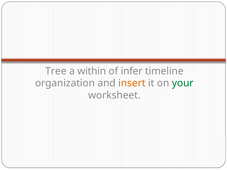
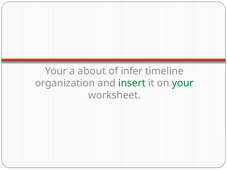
Tree: Tree -> Your (56, 71)
within: within -> about (92, 71)
insert colour: orange -> green (132, 83)
